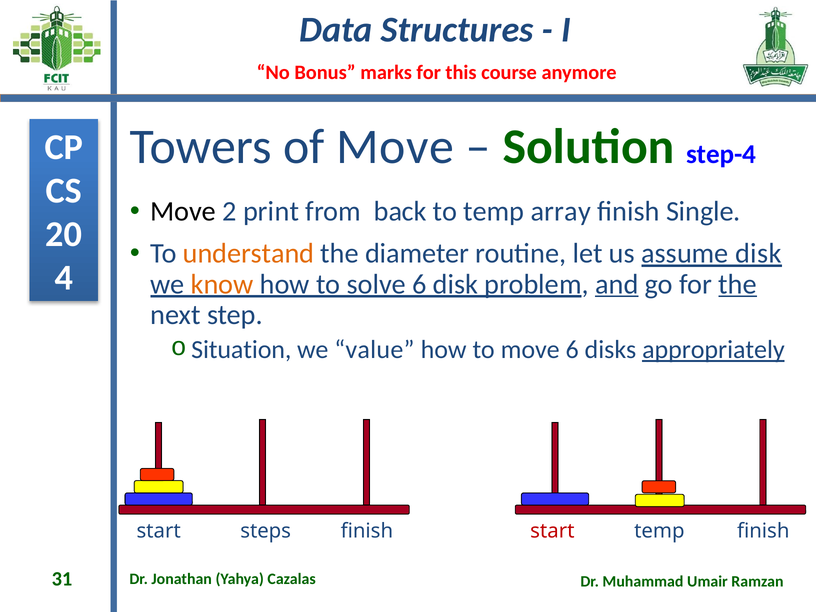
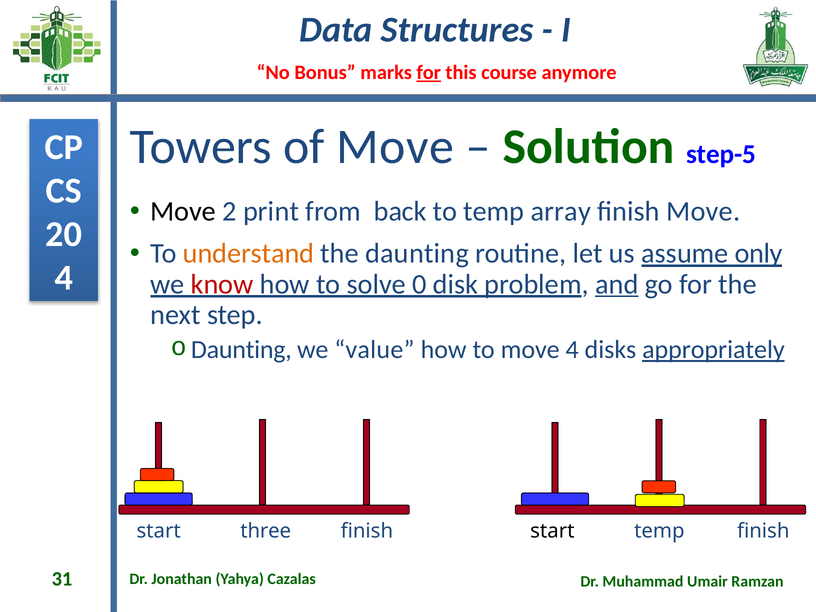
for underline: none -> present (429, 72)
step-4: step-4 -> step-5 (721, 154)
finish Single: Single -> Move (703, 212)
the diameter: diameter -> daunting (417, 254)
assume disk: disk -> only (759, 254)
know colour: orange -> red (222, 284)
solve 6: 6 -> 0 (419, 284)
the underline: present -> none (738, 284)
Situation: Situation -> Daunting (241, 350)
move 6: 6 -> 4 (572, 350)
steps: steps -> three (266, 531)
start colour: red -> black (552, 531)
